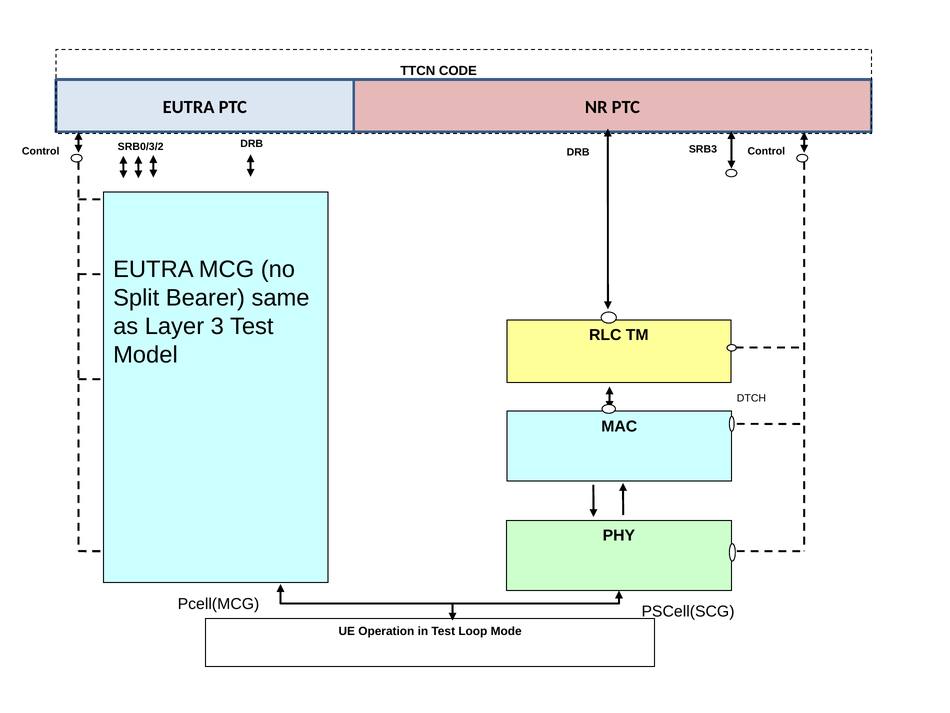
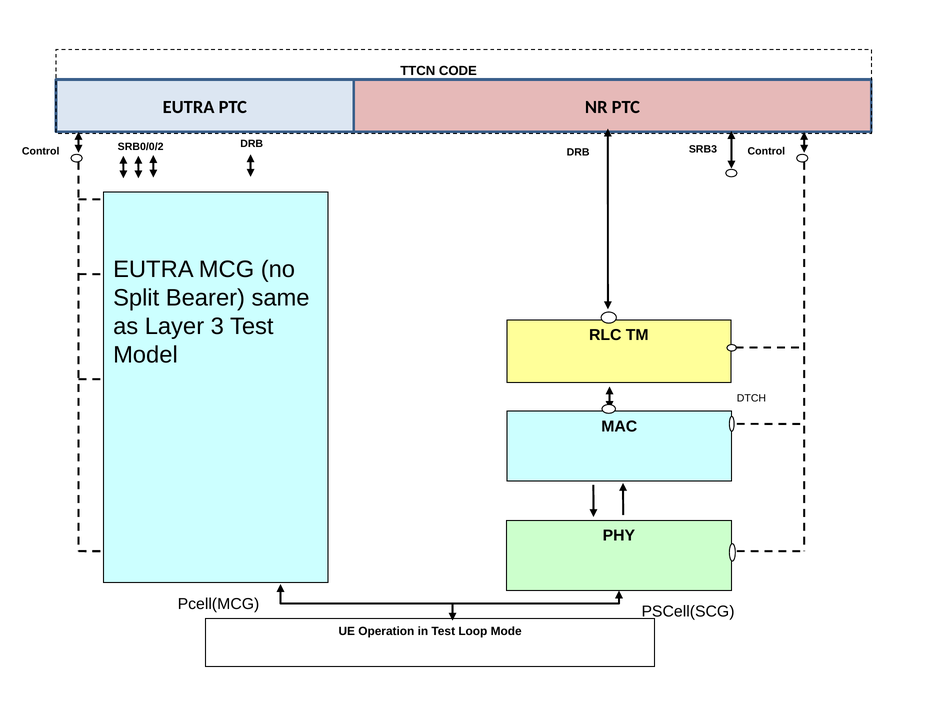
SRB0/3/2: SRB0/3/2 -> SRB0/0/2 (141, 147)
